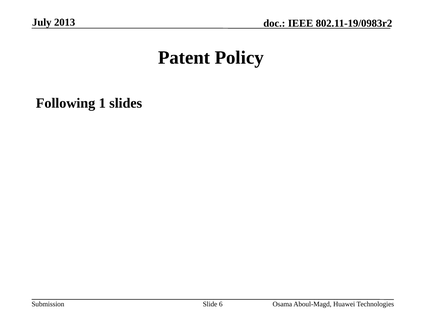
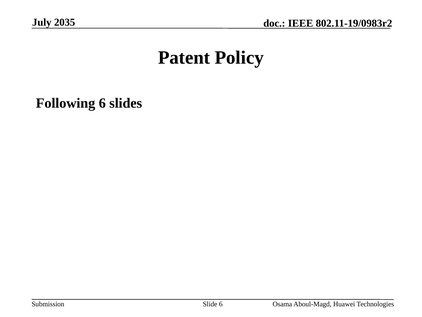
2013: 2013 -> 2035 (65, 22)
Following 1: 1 -> 6 (102, 103)
